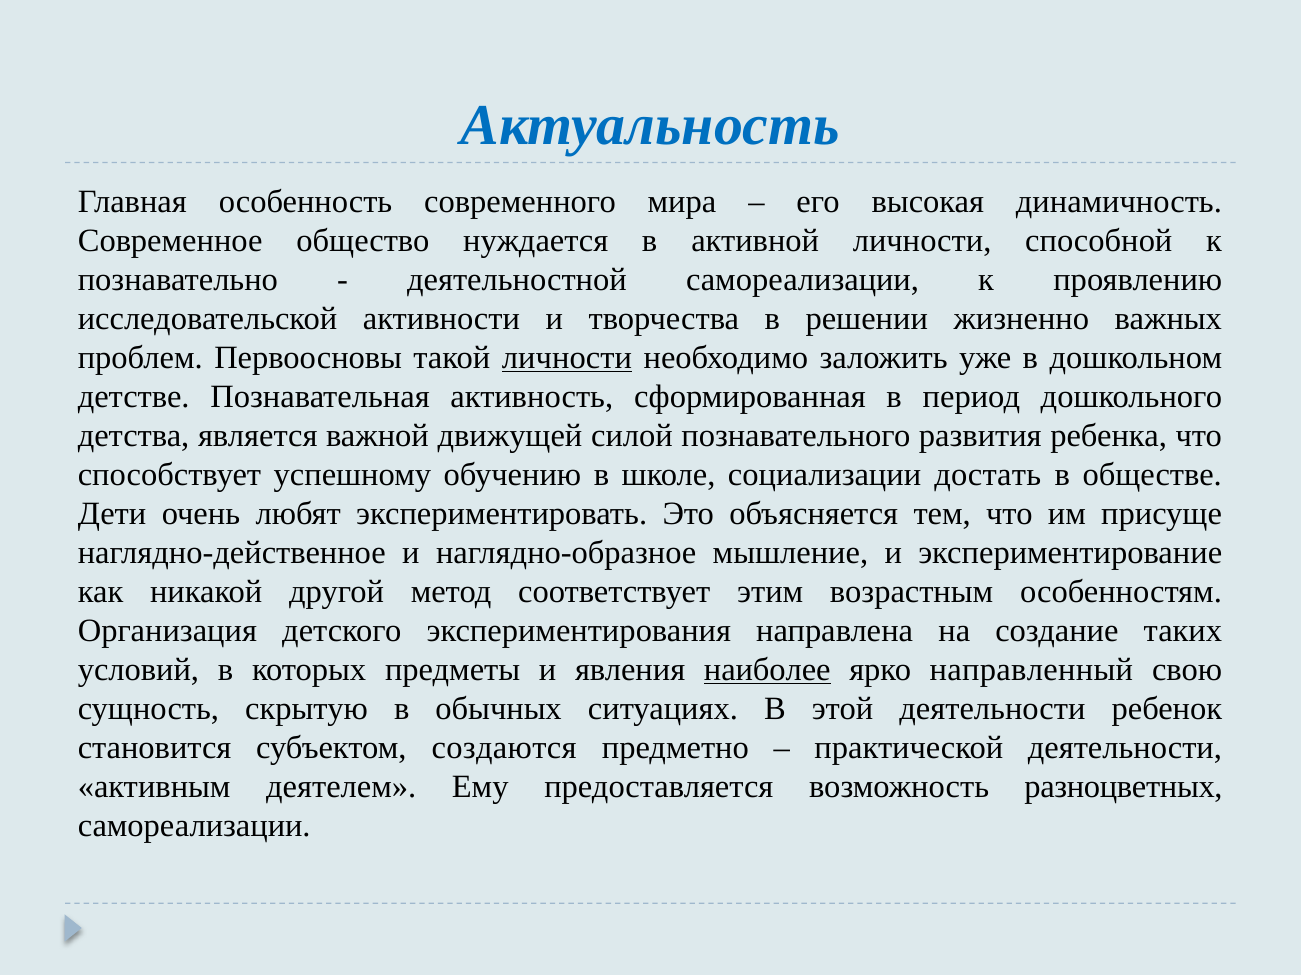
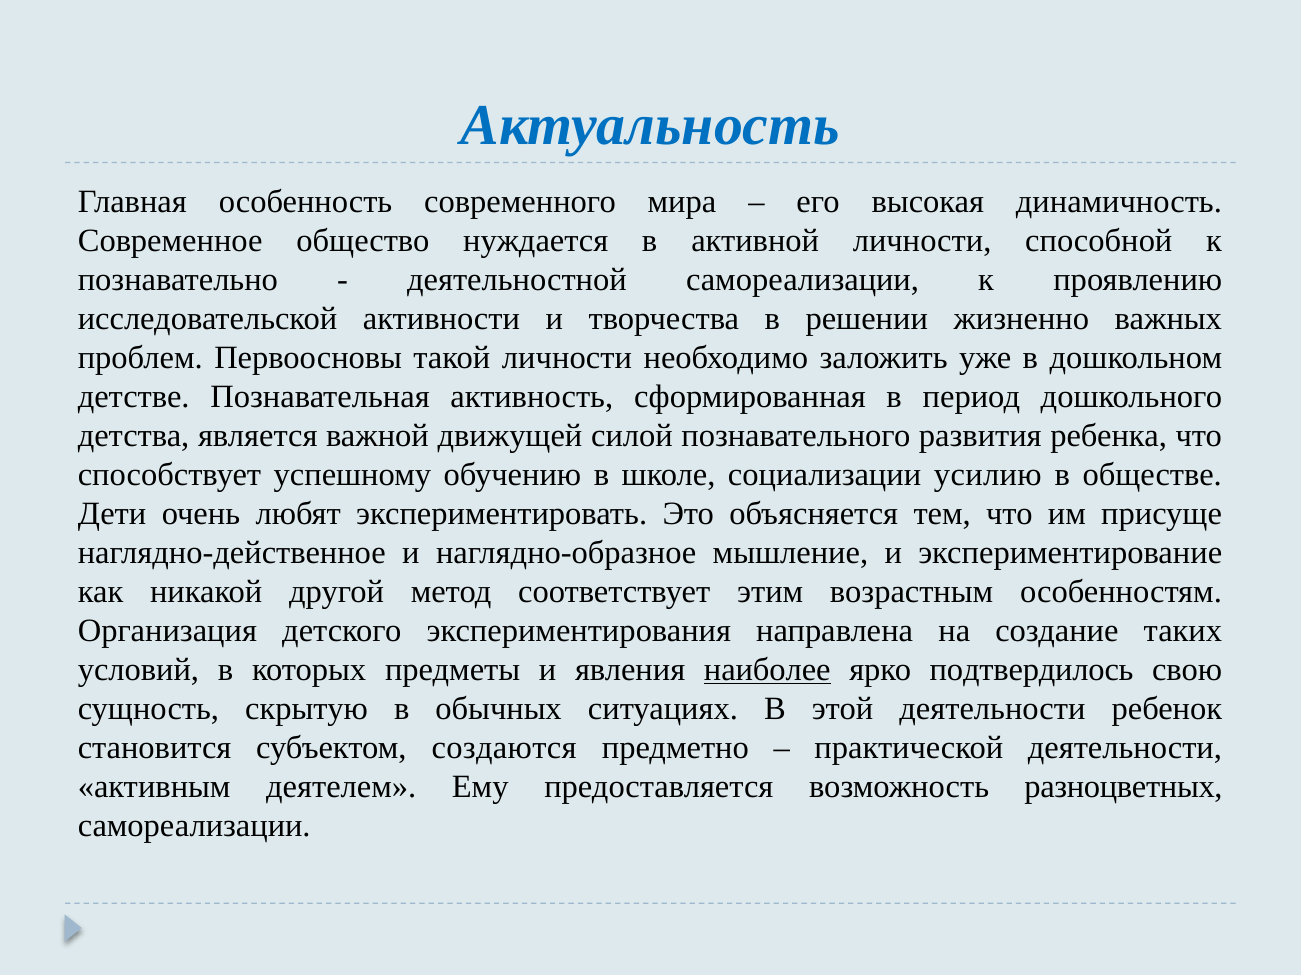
личности underline: present -> none (567, 358)
достать: достать -> усилию (988, 475)
направленный: направленный -> подтвердилось (1032, 670)
